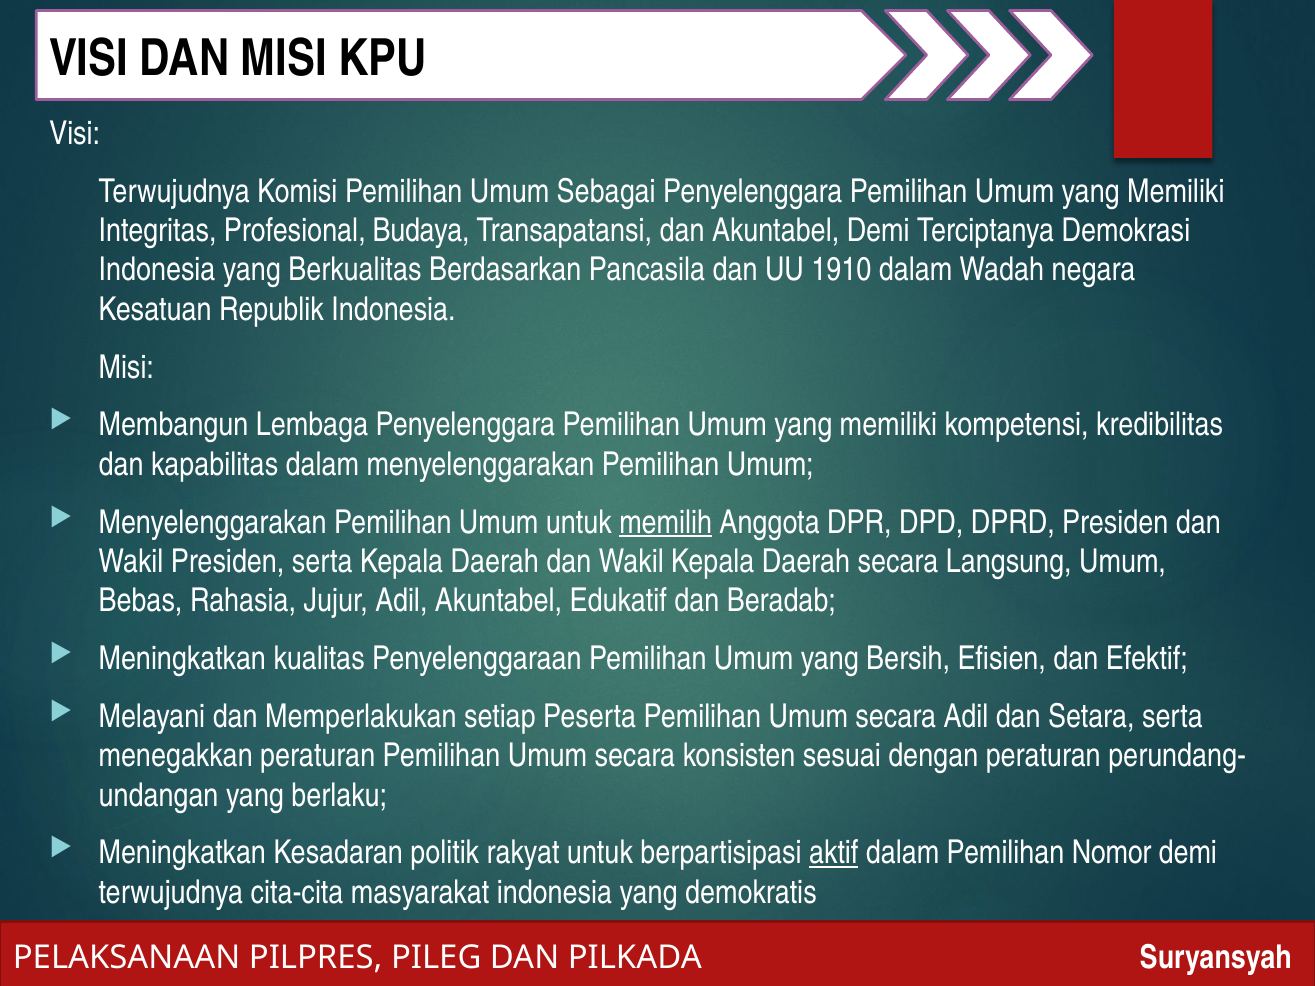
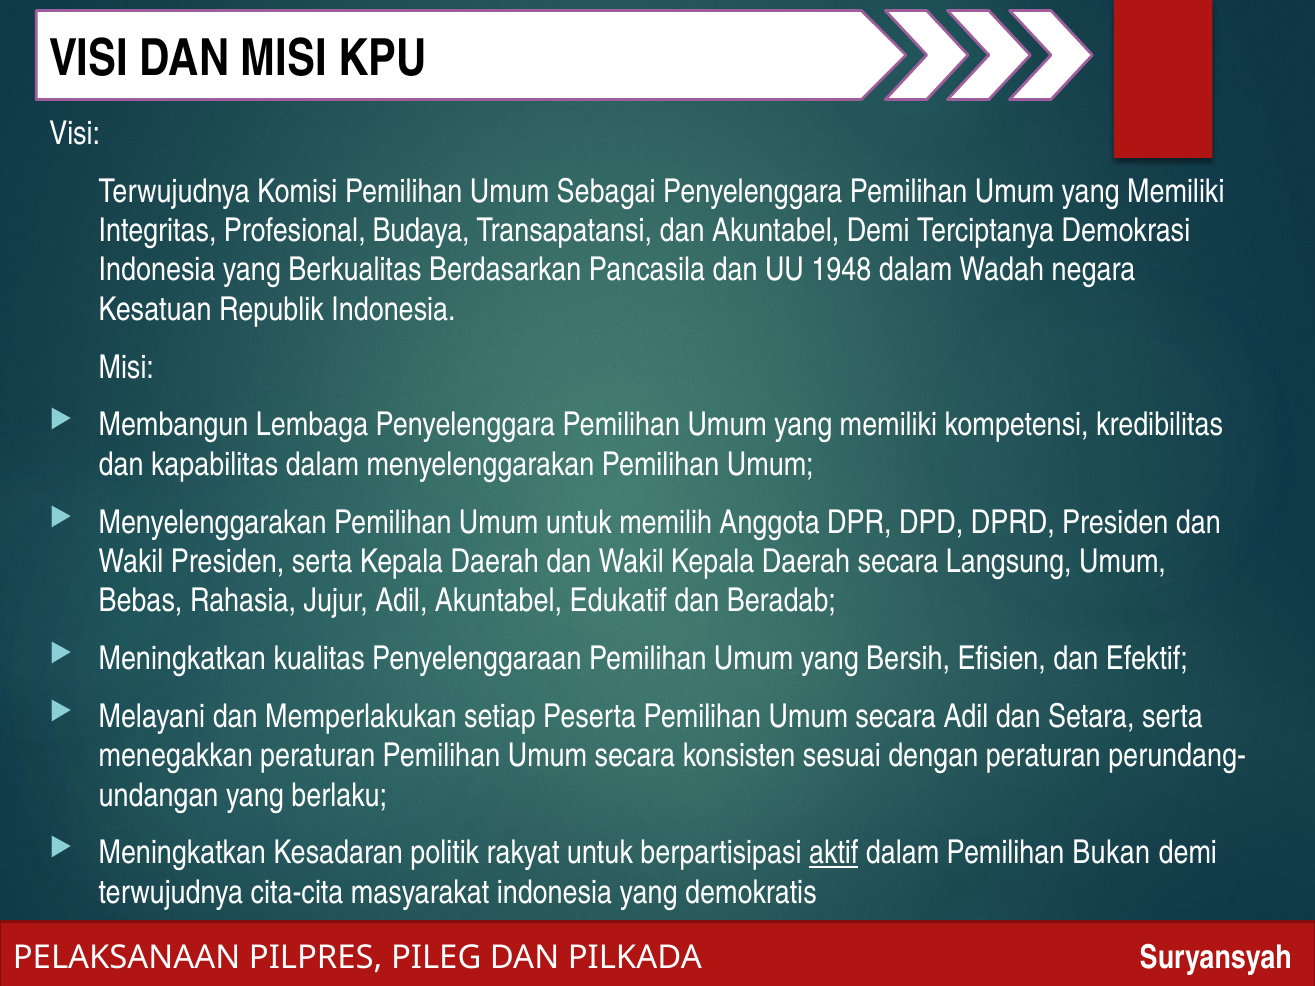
1910: 1910 -> 1948 (841, 270)
memilih underline: present -> none (666, 522)
Nomor: Nomor -> Bukan (1111, 853)
